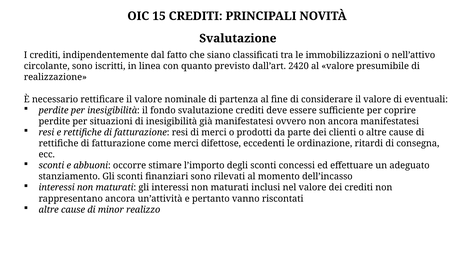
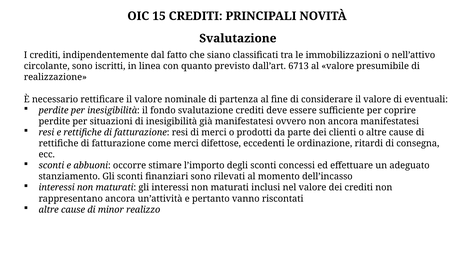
2420: 2420 -> 6713 (299, 66)
